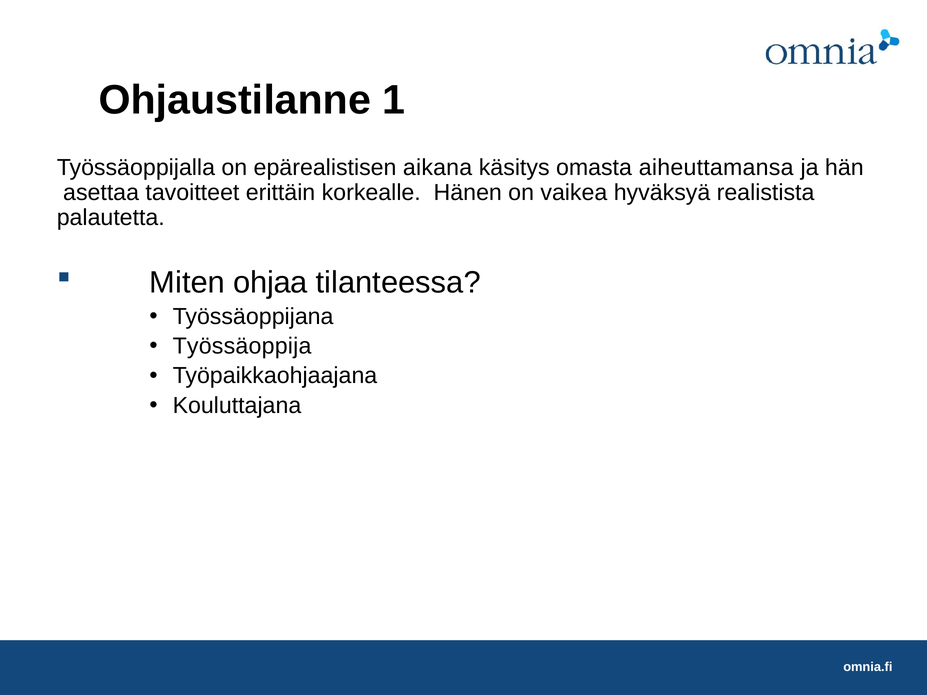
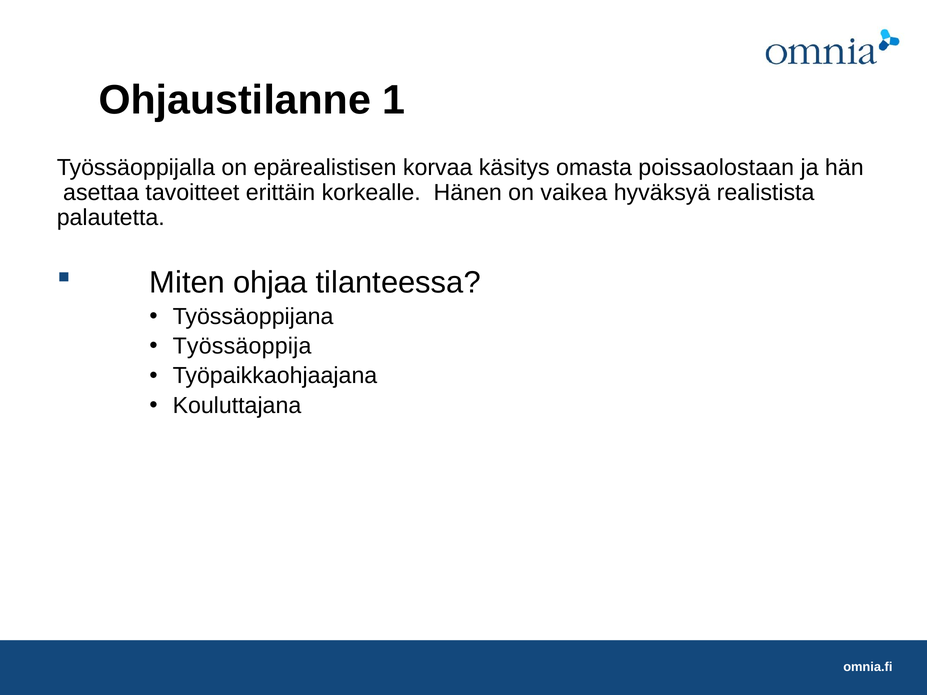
aikana: aikana -> korvaa (438, 168)
aiheuttamansa: aiheuttamansa -> poissaolostaan (716, 168)
